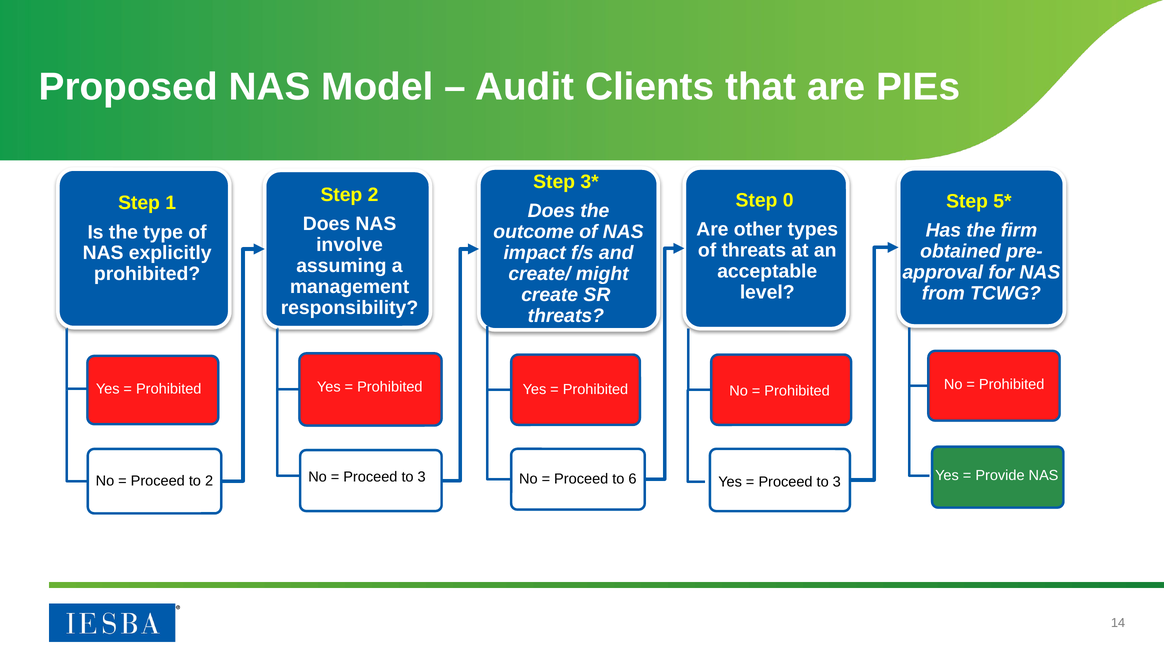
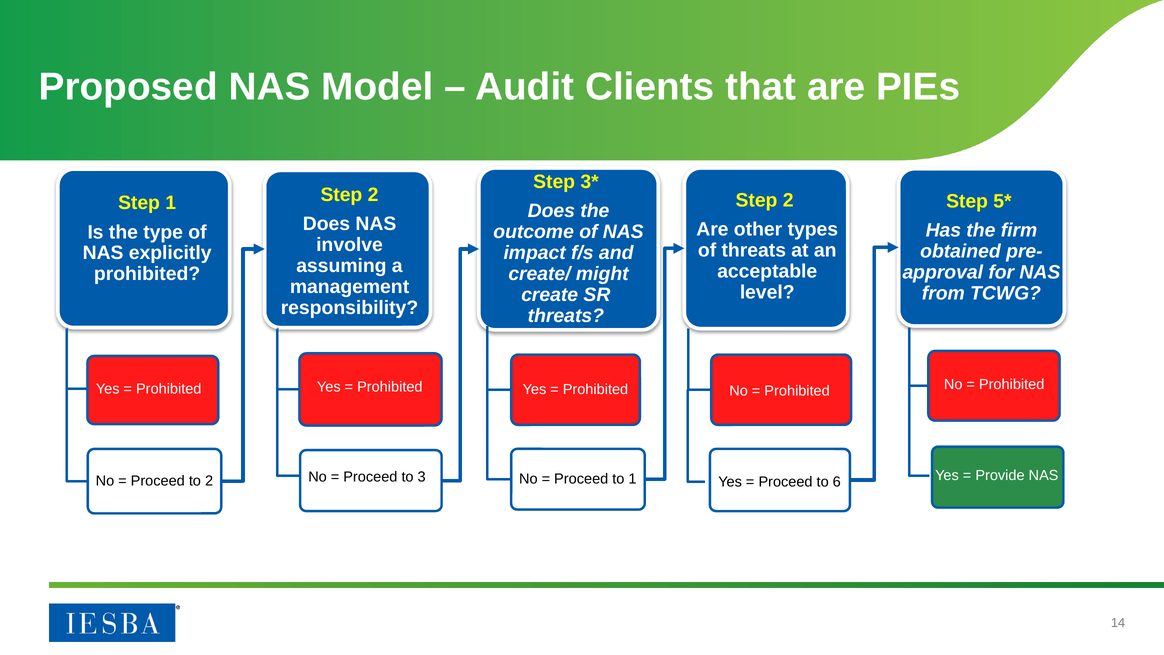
0: 0 -> 2 (788, 200)
to 6: 6 -> 1 (633, 479)
3: 3 -> 6 (837, 482)
